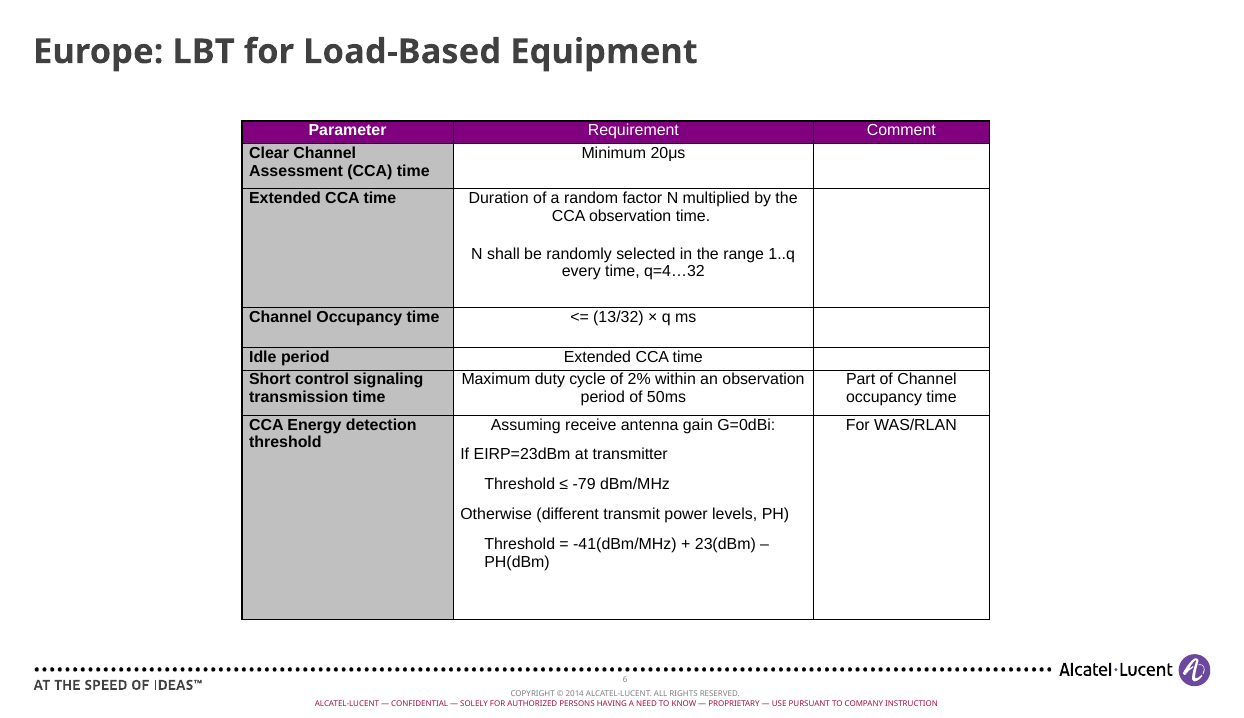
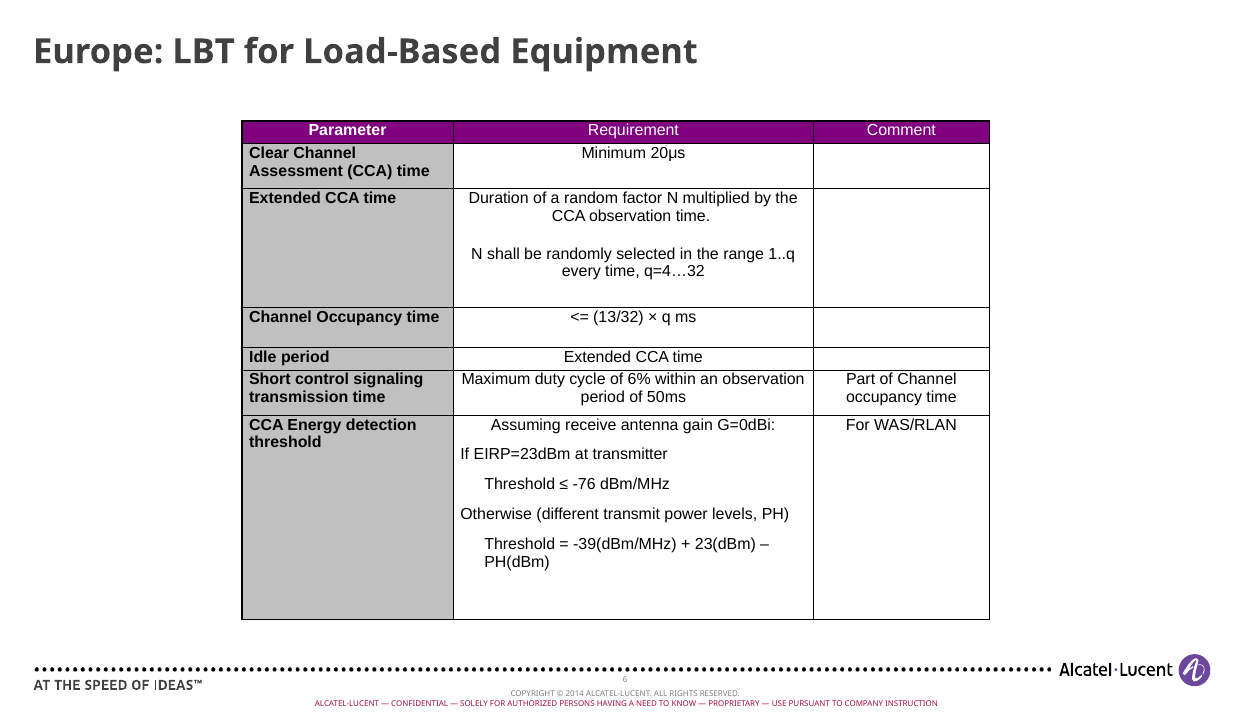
2%: 2% -> 6% (639, 379)
-79: -79 -> -76 (584, 484)
-41(dBm/MHz: -41(dBm/MHz -> -39(dBm/MHz (625, 544)
